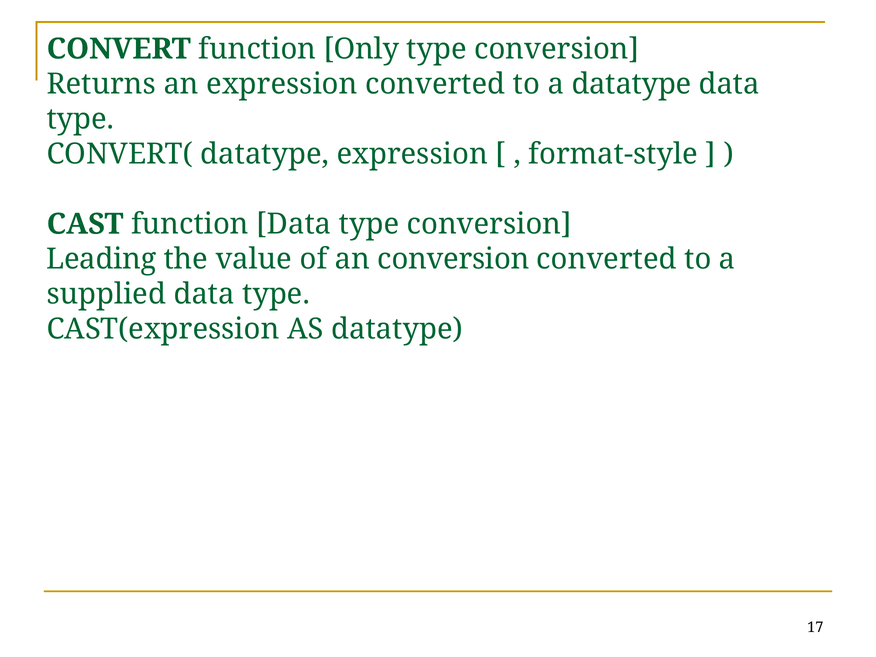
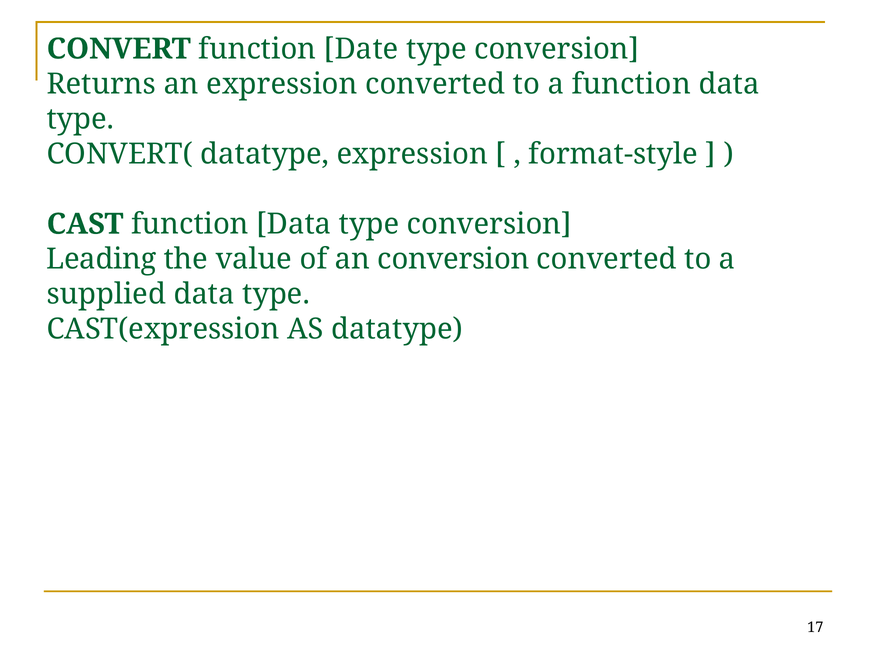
Only: Only -> Date (361, 49)
a datatype: datatype -> function (631, 84)
